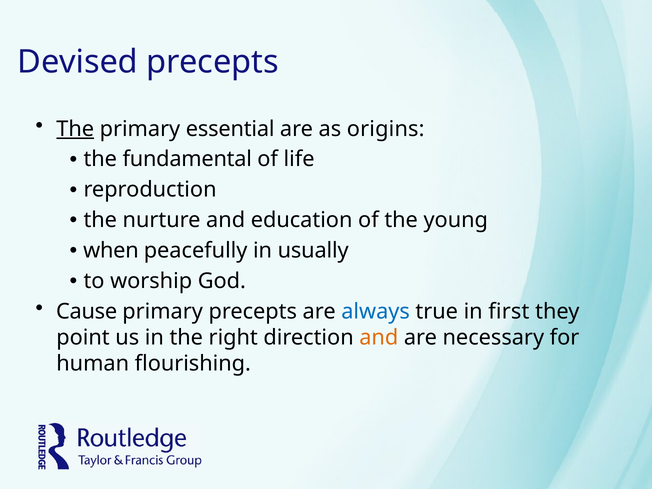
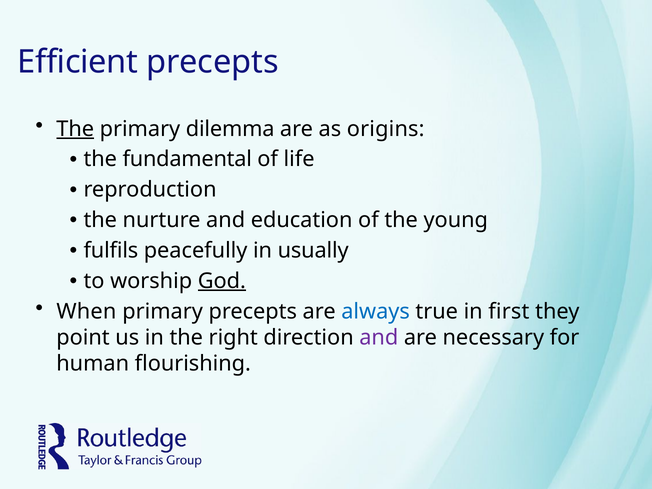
Devised: Devised -> Efficient (78, 62)
essential: essential -> dilemma (230, 129)
when: when -> fulfils (111, 251)
God underline: none -> present (222, 281)
Cause: Cause -> When (86, 311)
and colour: orange -> purple (379, 337)
